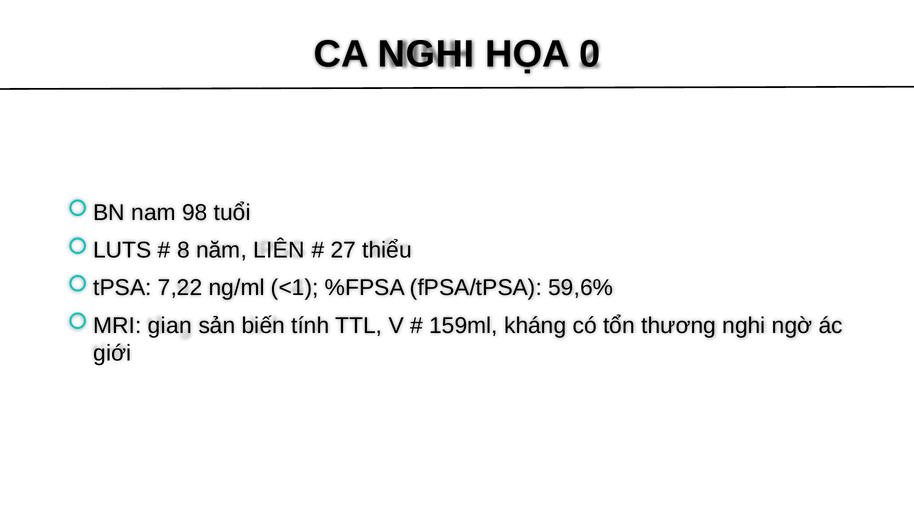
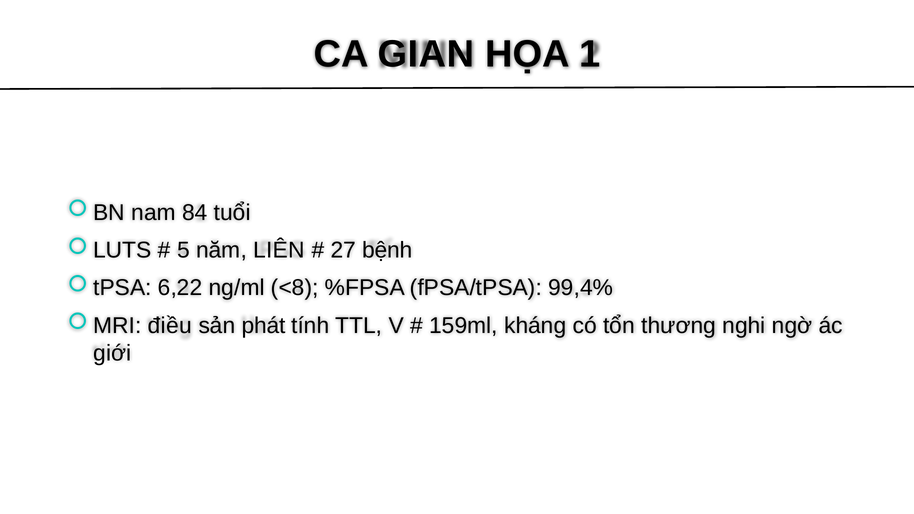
CA NGHI: NGHI -> GIAN (426, 54)
0: 0 -> 1 (590, 54)
98: 98 -> 84 (195, 213)
8: 8 -> 5 (183, 250)
thiểu: thiểu -> bệnh (387, 250)
7,22: 7,22 -> 6,22 (180, 288)
<1: <1 -> <8 (295, 288)
59,6%: 59,6% -> 99,4% (581, 288)
gian: gian -> điều (170, 326)
biến: biến -> phát (263, 326)
